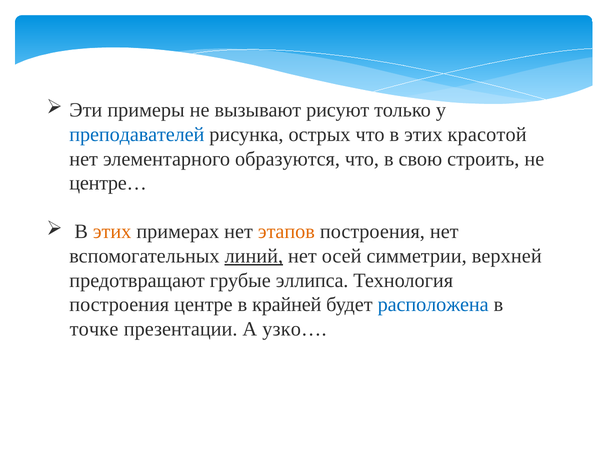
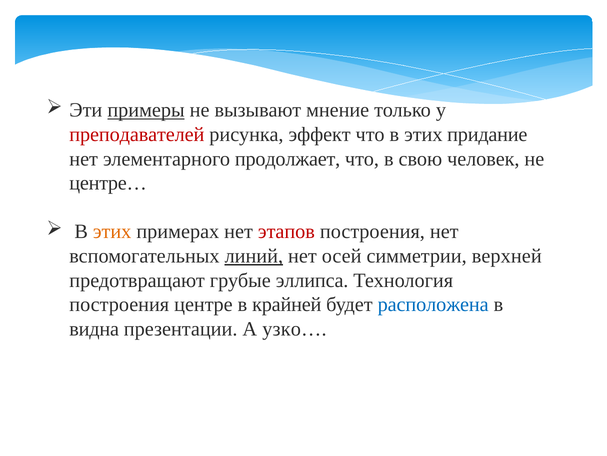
примеры underline: none -> present (146, 110)
рисуют: рисуют -> мнение (338, 110)
преподавателей colour: blue -> red (137, 134)
острых: острых -> эффект (320, 134)
красотой: красотой -> придание (487, 134)
образуются: образуются -> продолжает (288, 159)
строить: строить -> человек (483, 159)
этапов colour: orange -> red (286, 231)
точке: точке -> видна (94, 329)
